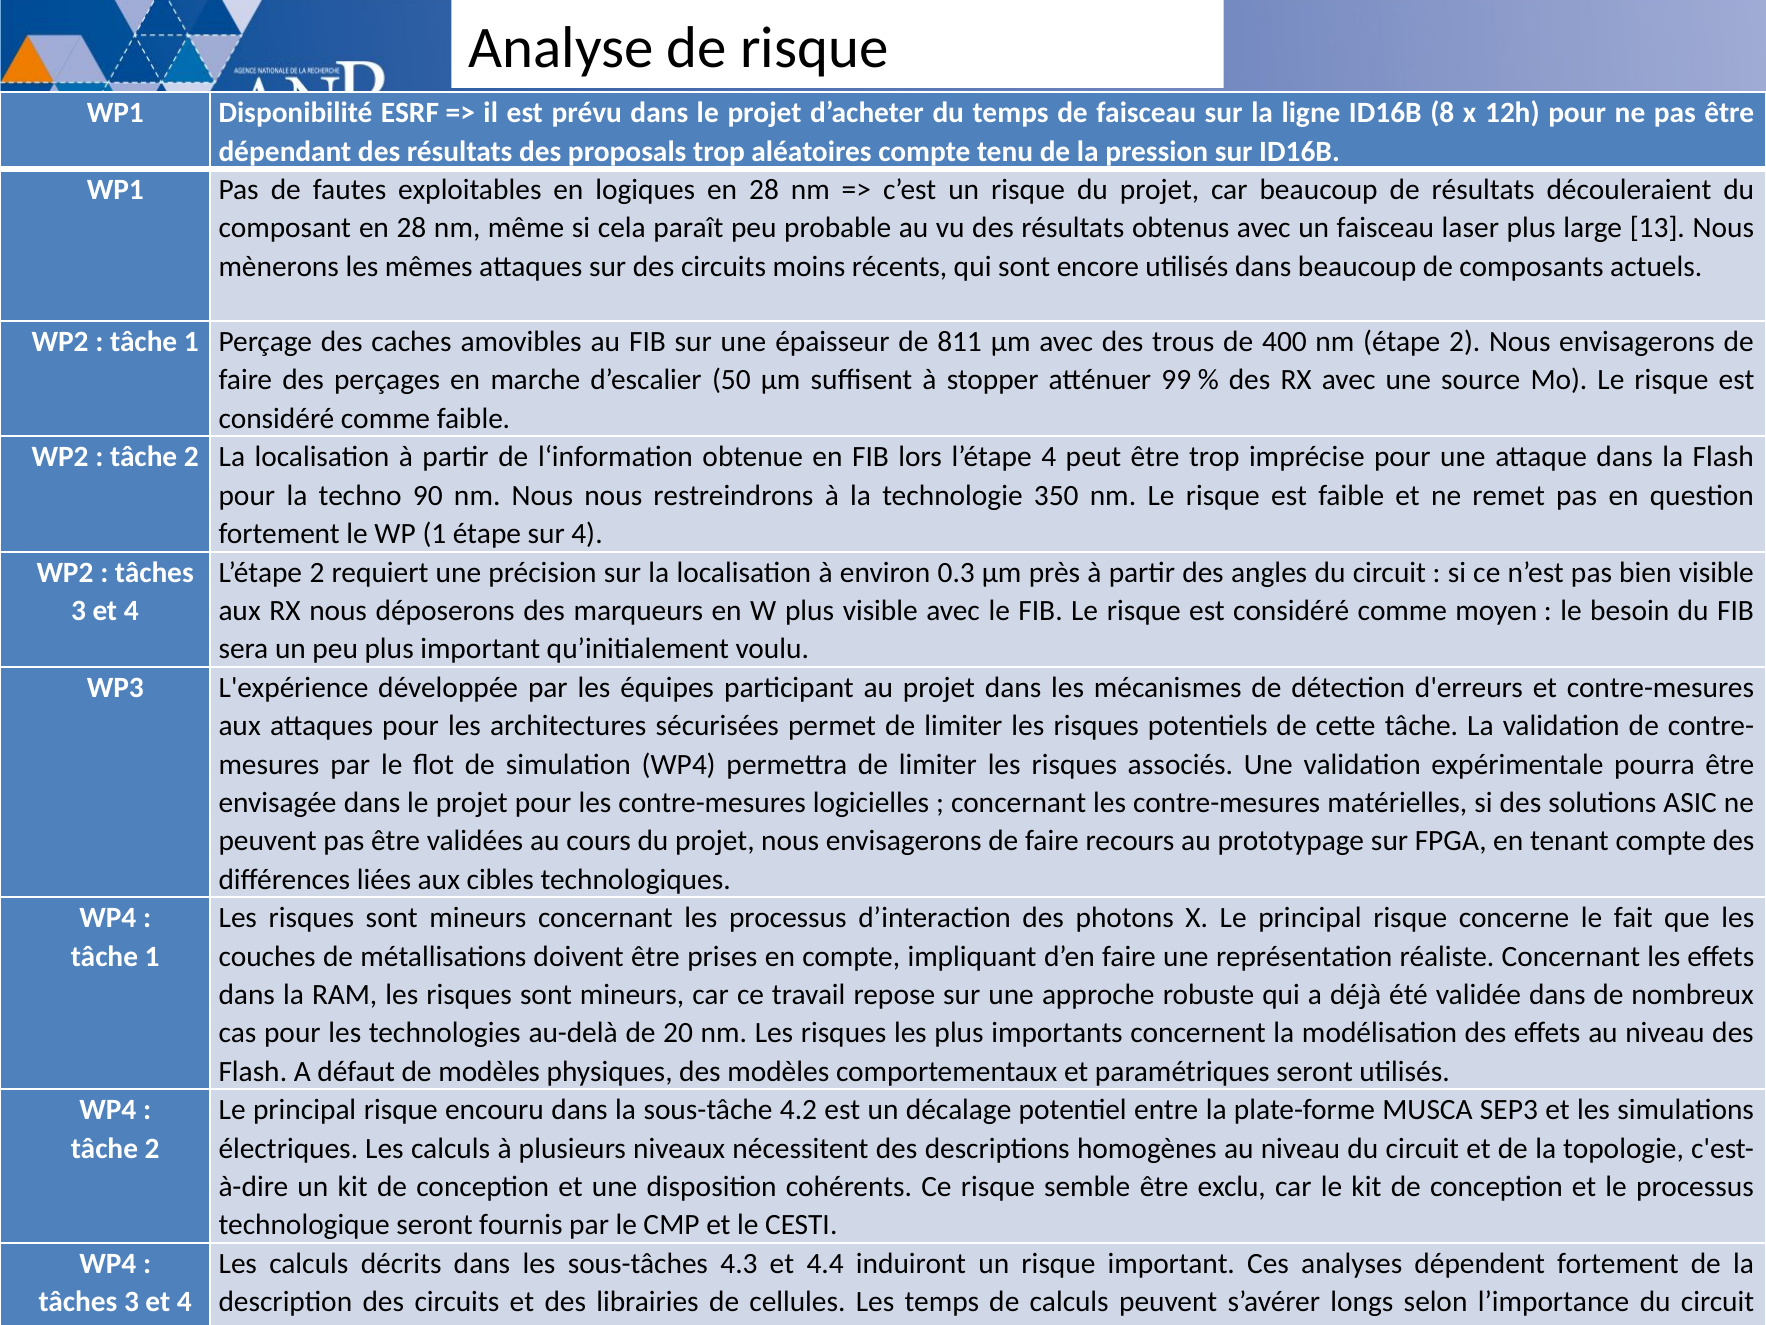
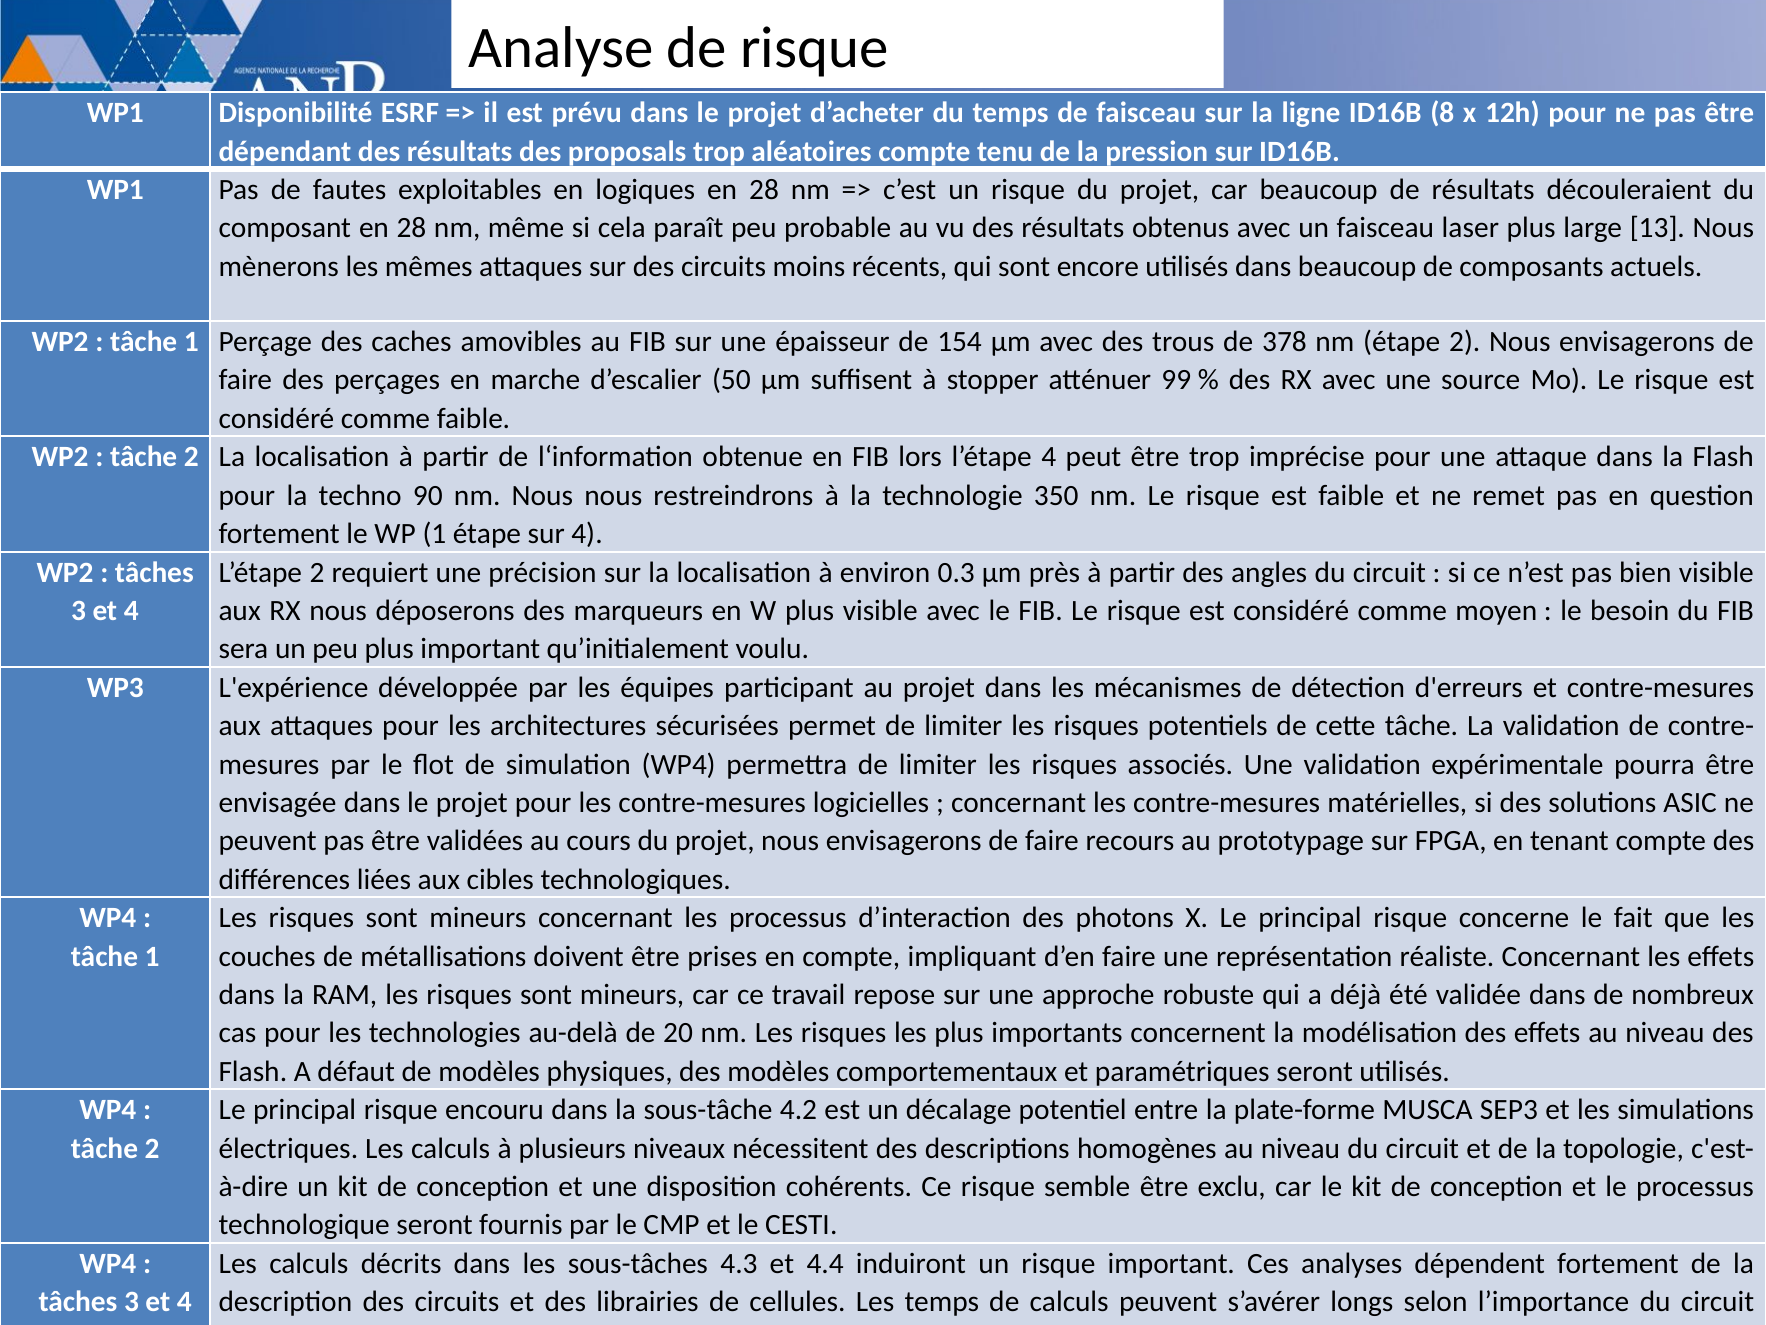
811: 811 -> 154 (960, 342)
400: 400 -> 378 (1284, 342)
